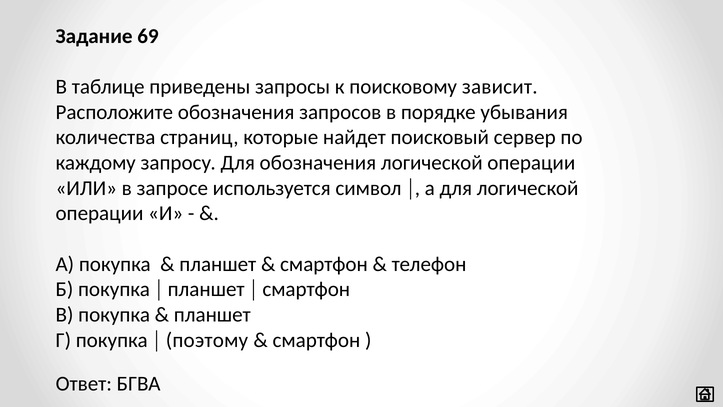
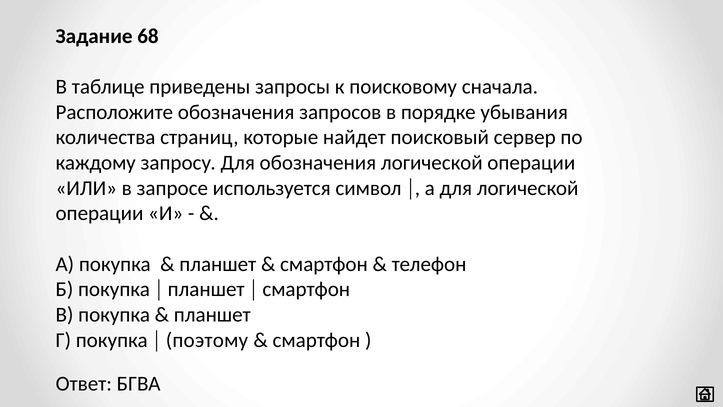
69: 69 -> 68 (148, 36)
зависит: зависит -> сначала (500, 87)
